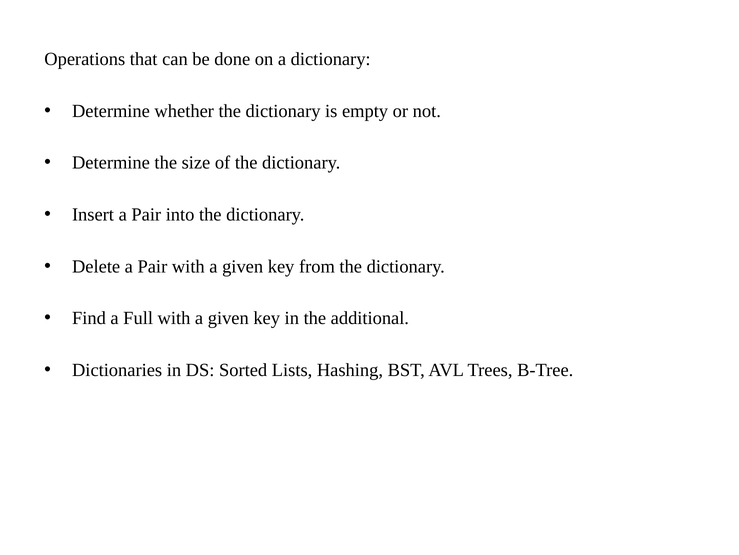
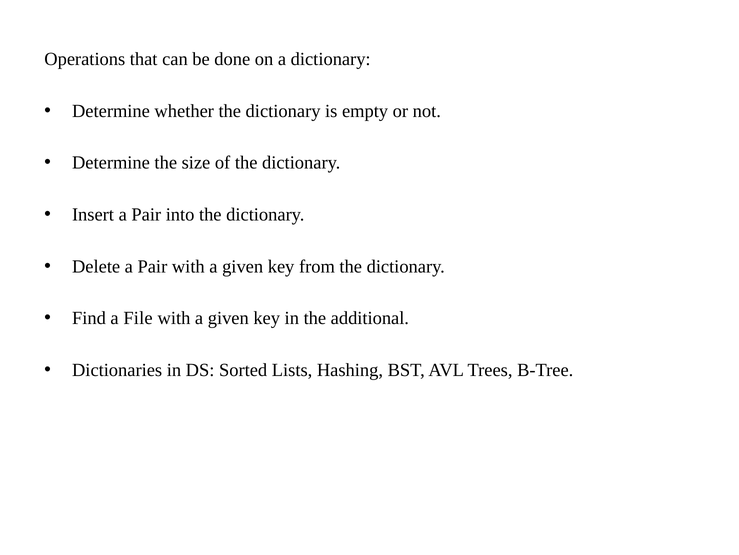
Full: Full -> File (138, 318)
